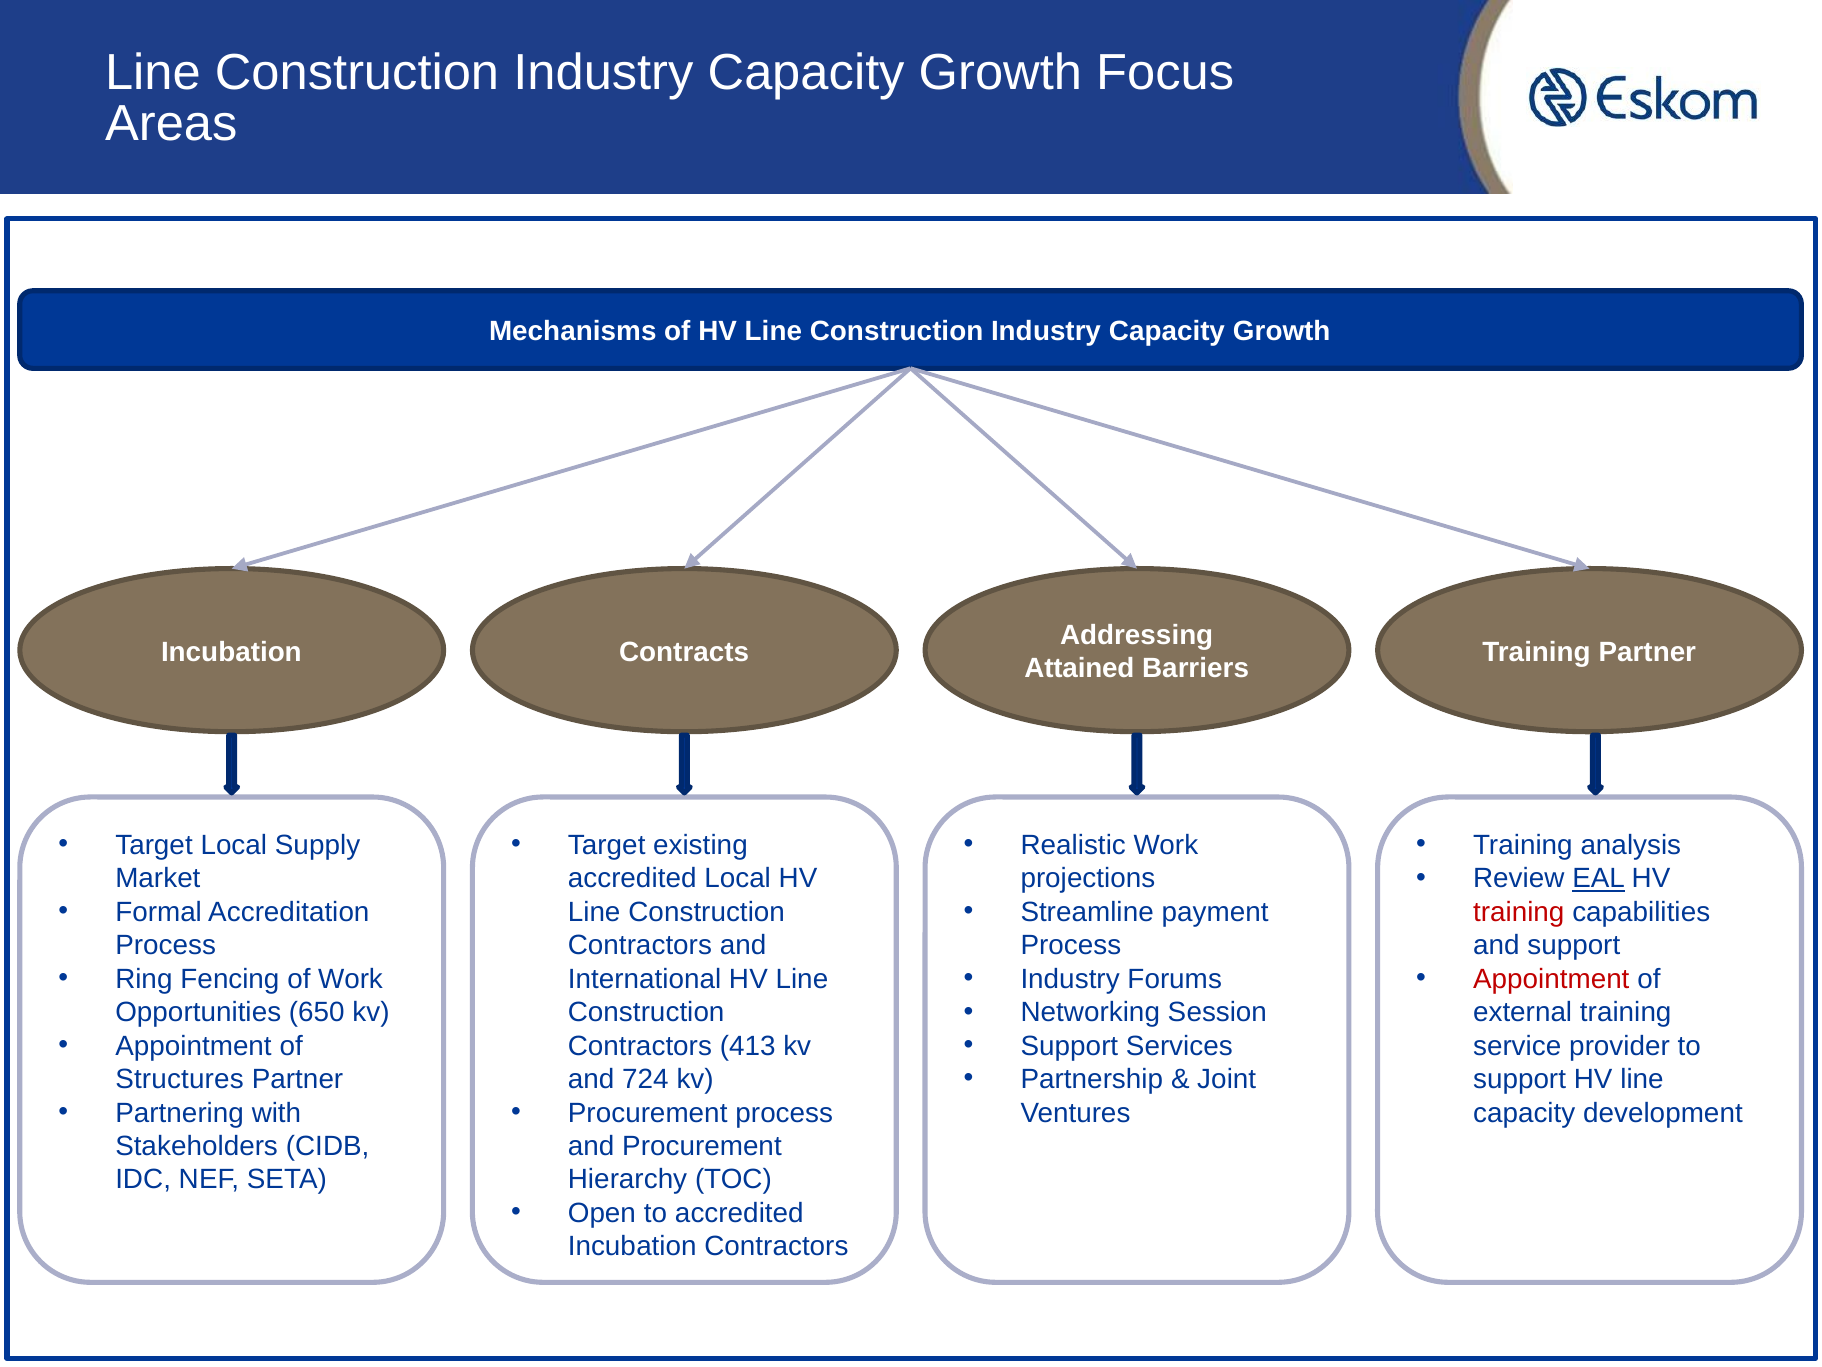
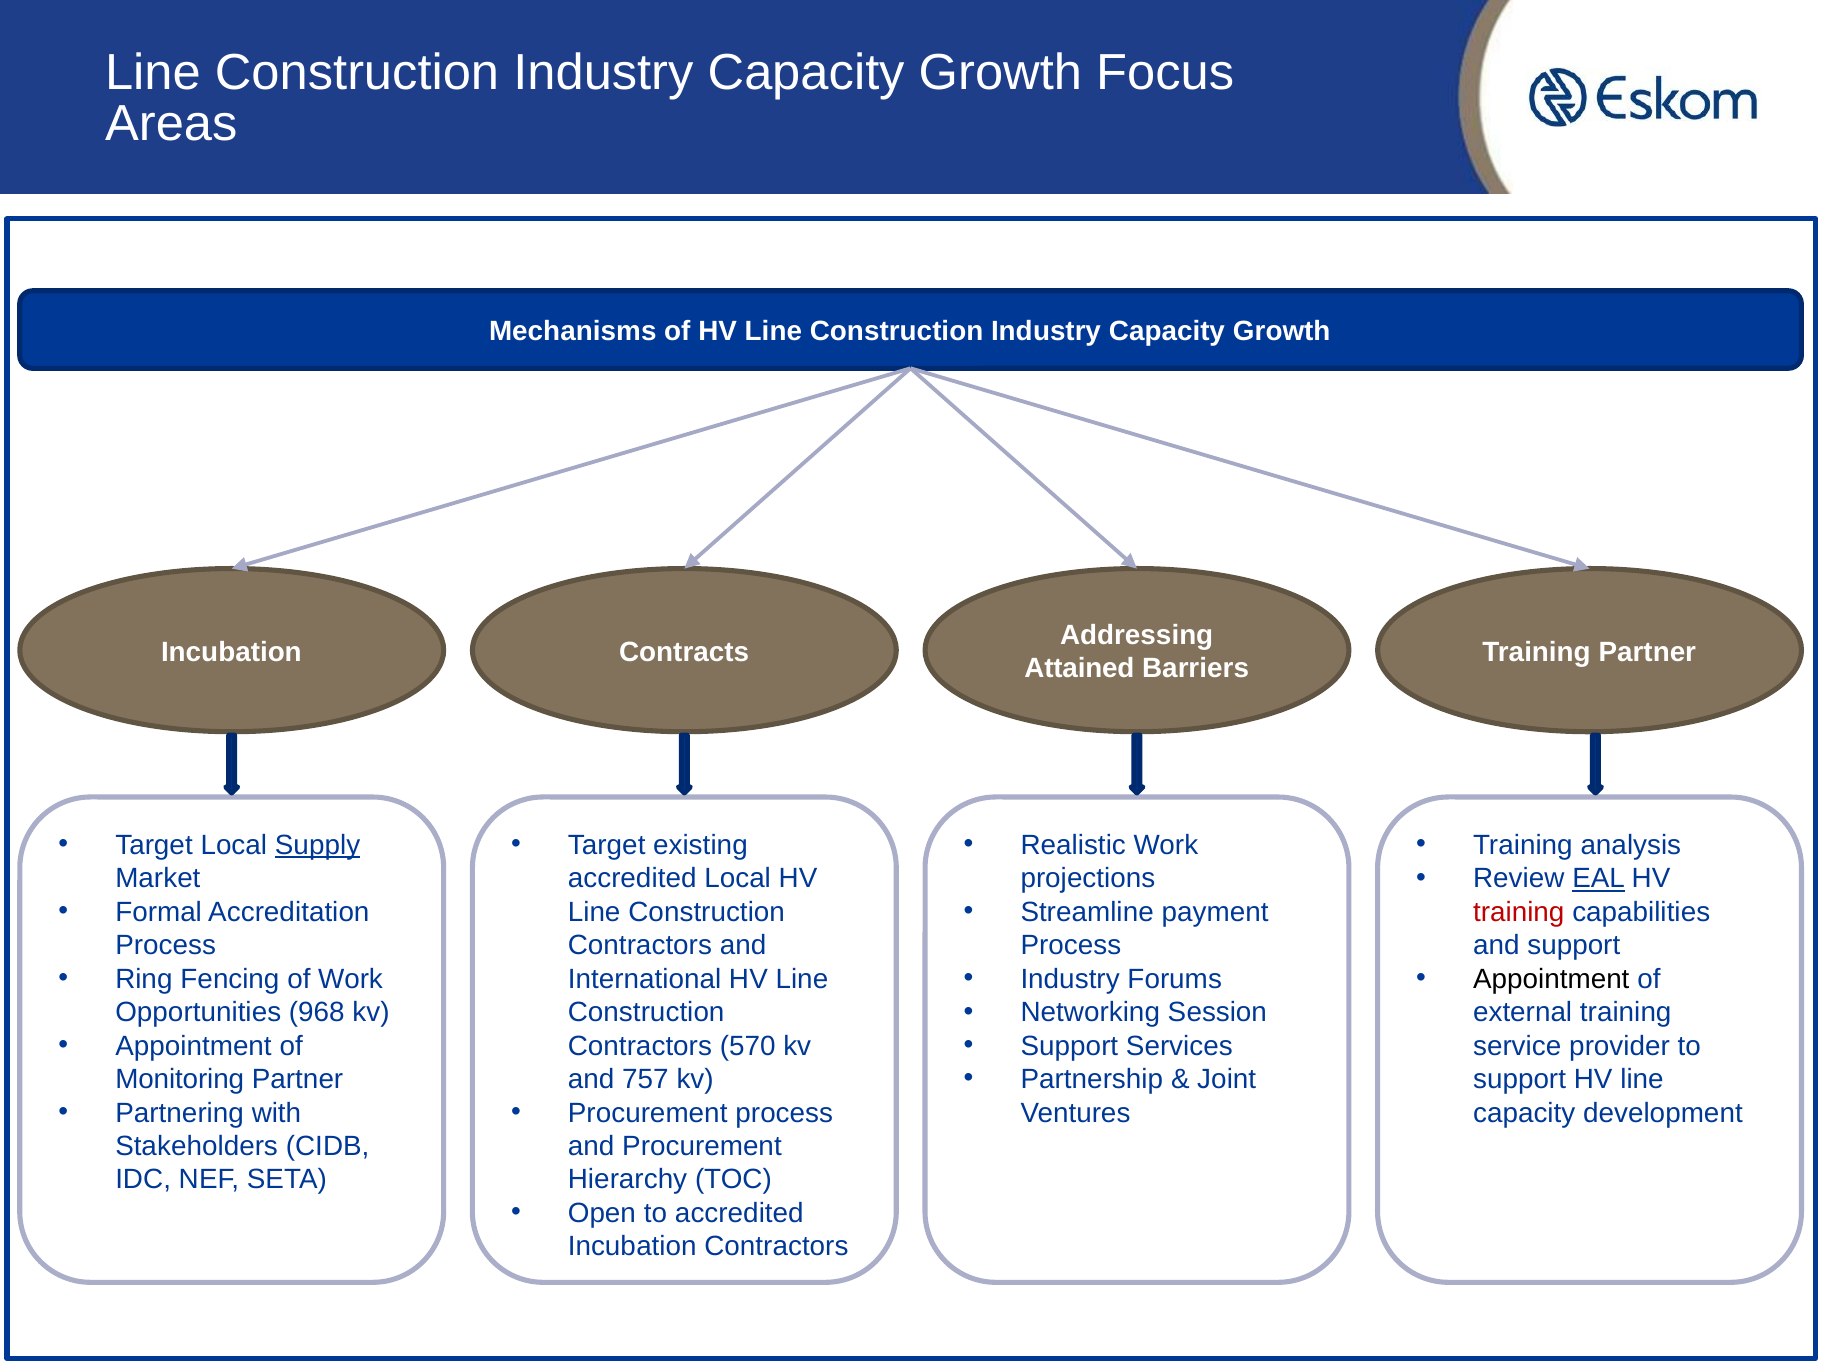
Supply underline: none -> present (318, 845)
Appointment colour: red -> black (1551, 979)
650: 650 -> 968 (317, 1012)
413: 413 -> 570 (748, 1046)
Structures: Structures -> Monitoring (180, 1079)
724: 724 -> 757 (645, 1079)
